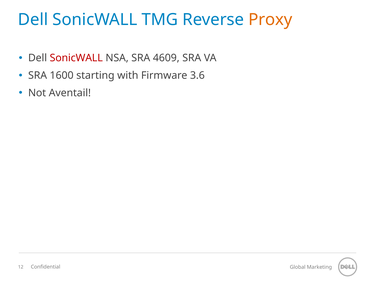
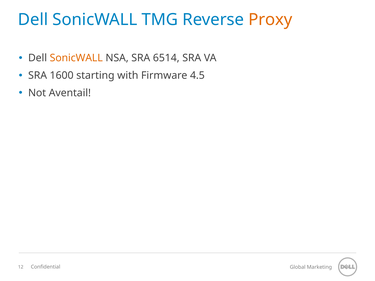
SonicWALL colour: red -> orange (76, 58)
4609: 4609 -> 6514 (166, 58)
3.6: 3.6 -> 4.5 (197, 76)
